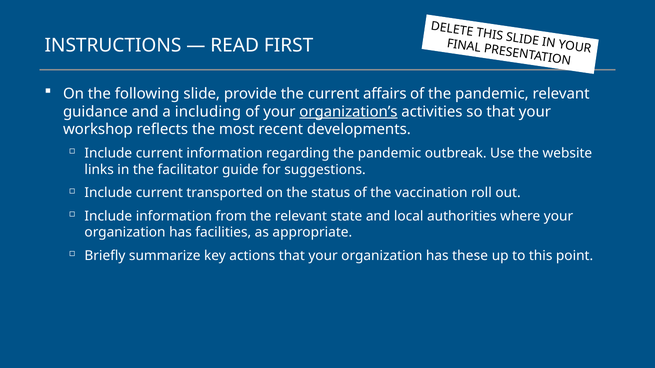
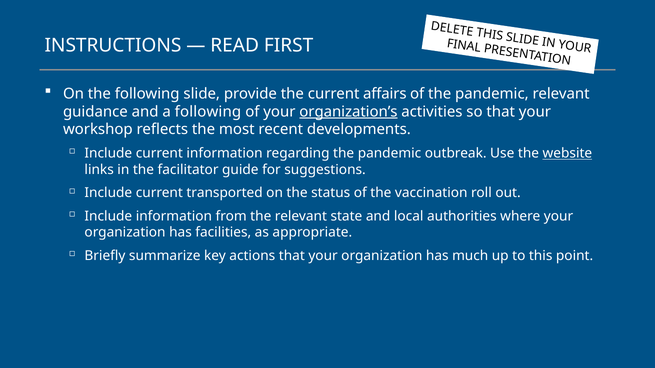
a including: including -> following (208, 112)
website underline: none -> present (567, 154)
these: these -> much (470, 256)
